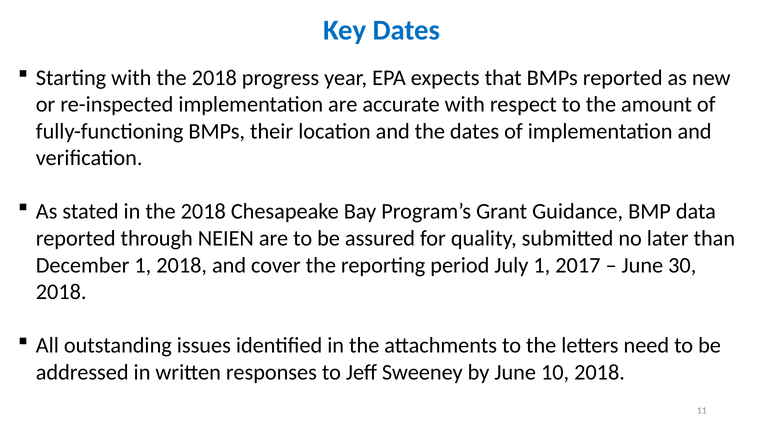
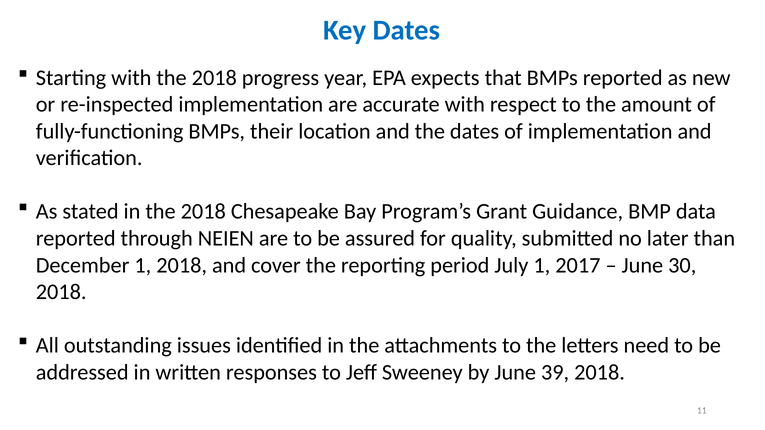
10: 10 -> 39 (555, 373)
